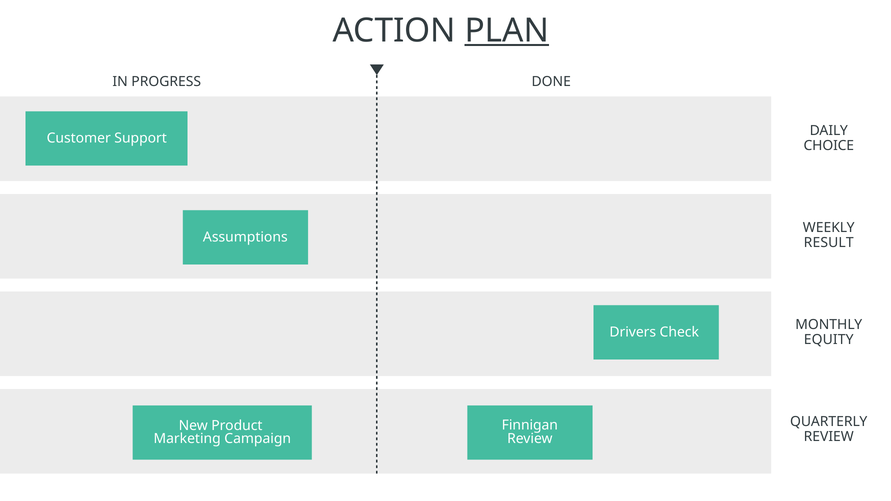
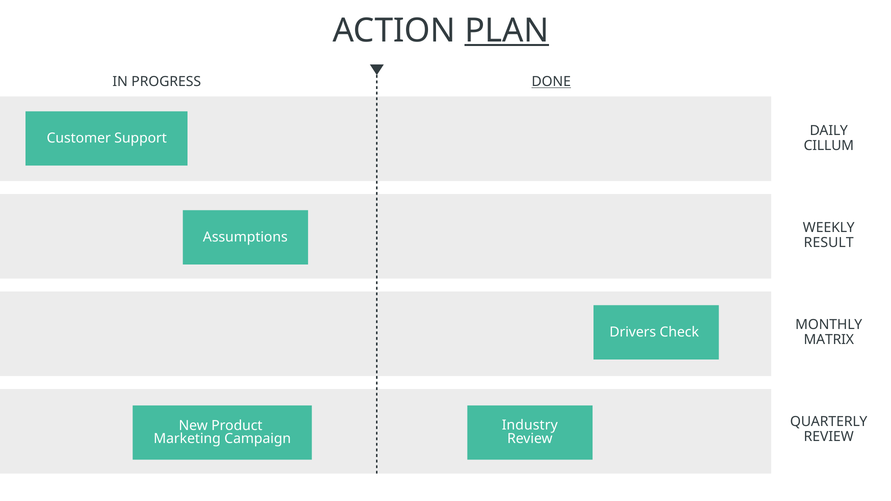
DONE underline: none -> present (551, 82)
CHOICE: CHOICE -> CILLUM (829, 146)
EQUITY: EQUITY -> MATRIX (829, 340)
Finnigan: Finnigan -> Industry (530, 425)
